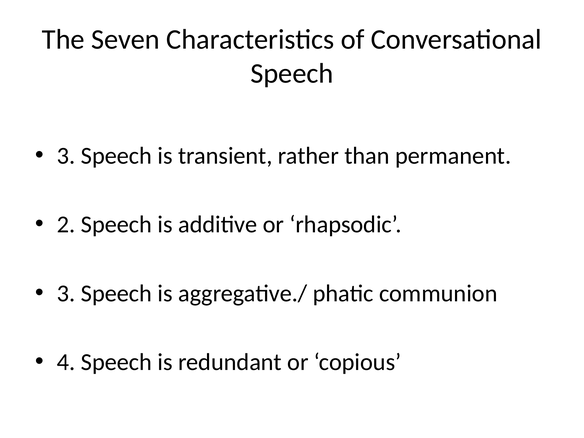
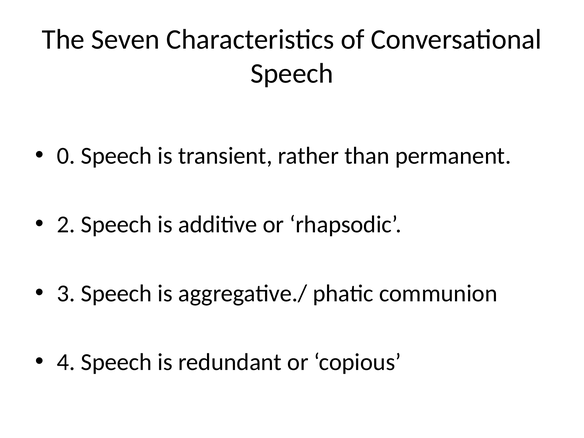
3: 3 -> 0 (66, 156)
